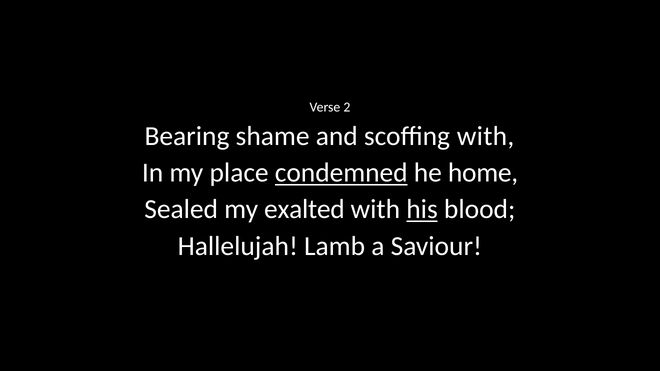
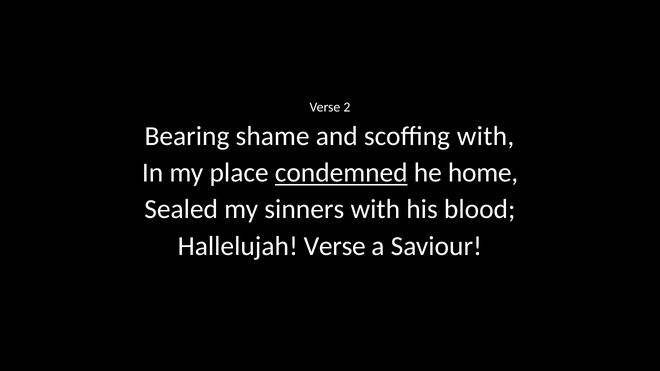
exalted: exalted -> sinners (304, 210)
his underline: present -> none (422, 210)
Hallelujah Lamb: Lamb -> Verse (335, 246)
